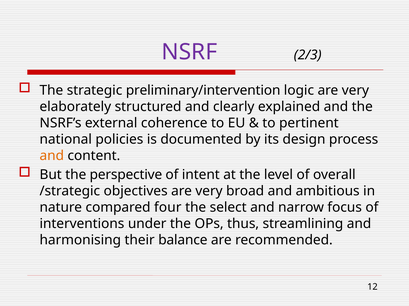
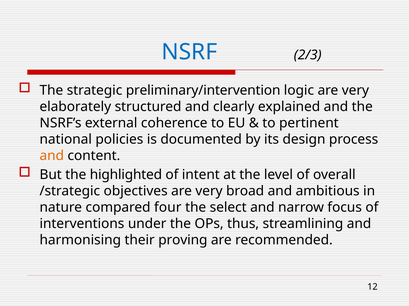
NSRF colour: purple -> blue (189, 52)
perspective: perspective -> highlighted (126, 175)
balance: balance -> proving (183, 240)
